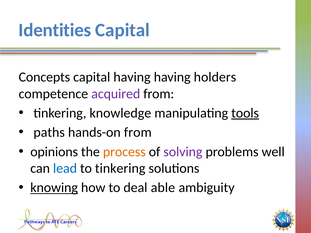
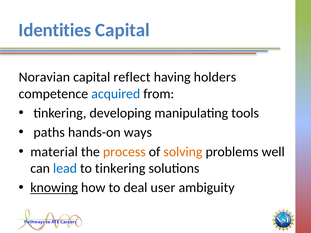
Concepts: Concepts -> Noravian (44, 77)
capital having: having -> reflect (132, 77)
acquired colour: purple -> blue (116, 94)
knowledge: knowledge -> developing (120, 113)
tools underline: present -> none (245, 113)
hands-on from: from -> ways (138, 133)
opinions: opinions -> material (54, 152)
solving colour: purple -> orange (183, 152)
able: able -> user (163, 188)
